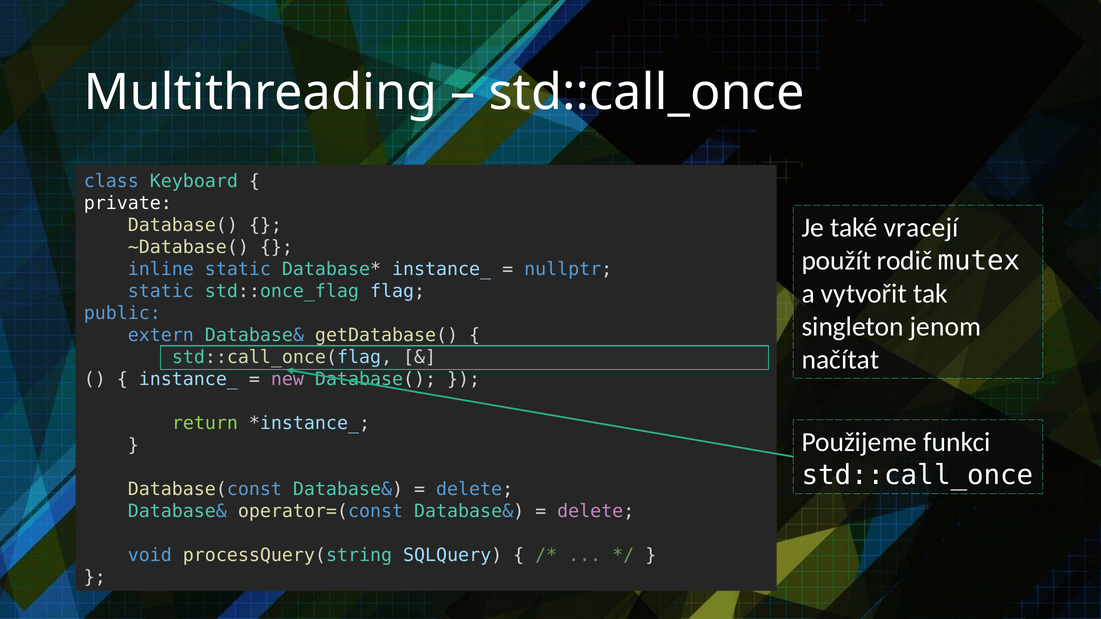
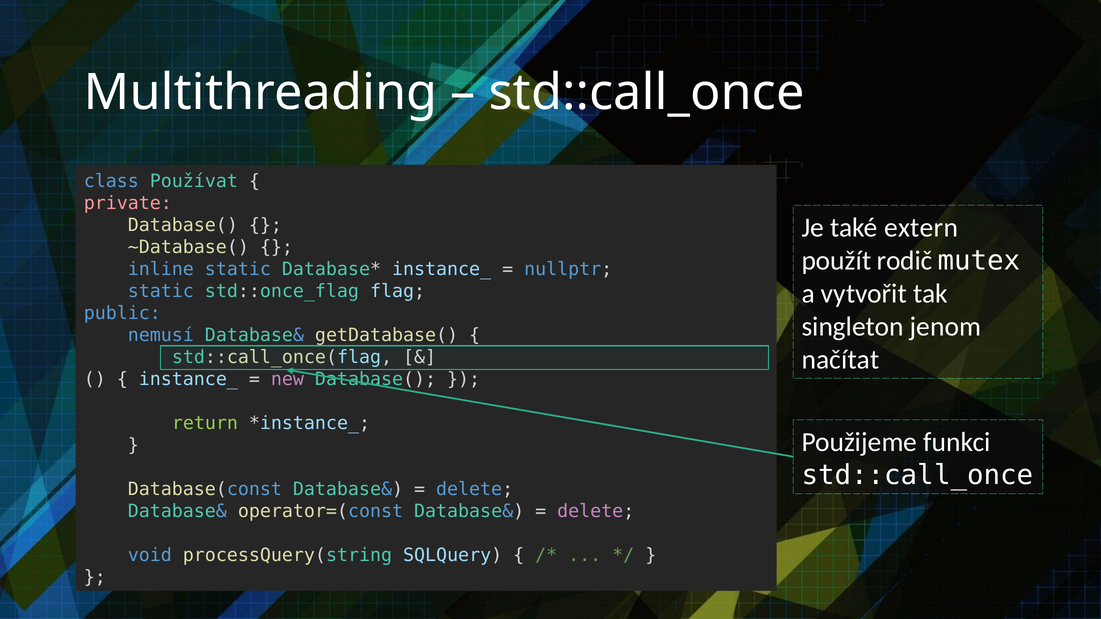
Keyboard: Keyboard -> Používat (194, 181)
private colour: white -> pink (128, 203)
vracejí: vracejí -> extern (921, 228)
extern: extern -> nemusí (161, 335)
